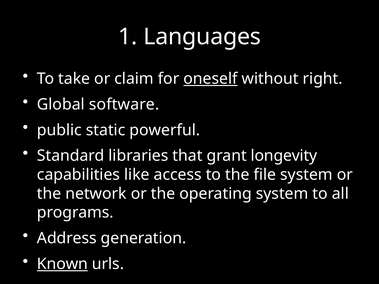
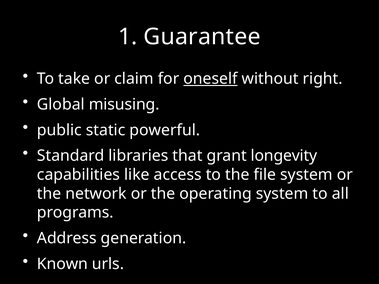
Languages: Languages -> Guarantee (202, 37)
software: software -> misusing (124, 104)
Known underline: present -> none (62, 264)
